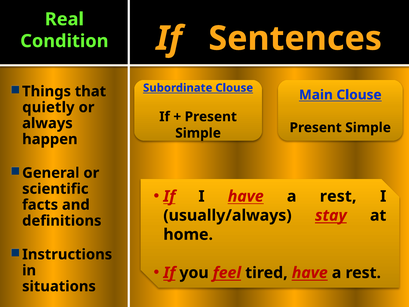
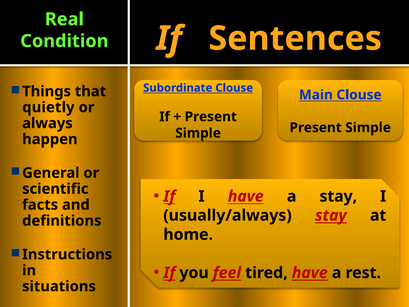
I have a rest: rest -> stay (338, 196)
